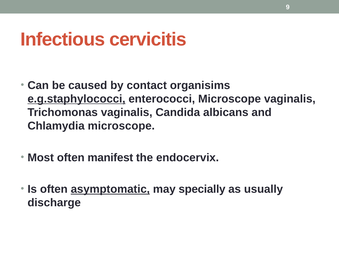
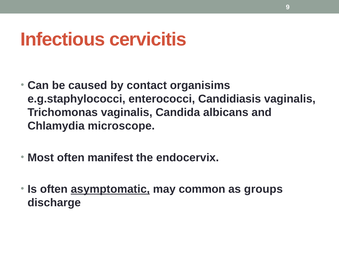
e.g.staphylococci underline: present -> none (76, 99)
enterococci Microscope: Microscope -> Candidiasis (230, 99)
specially: specially -> common (202, 189)
usually: usually -> groups (263, 189)
